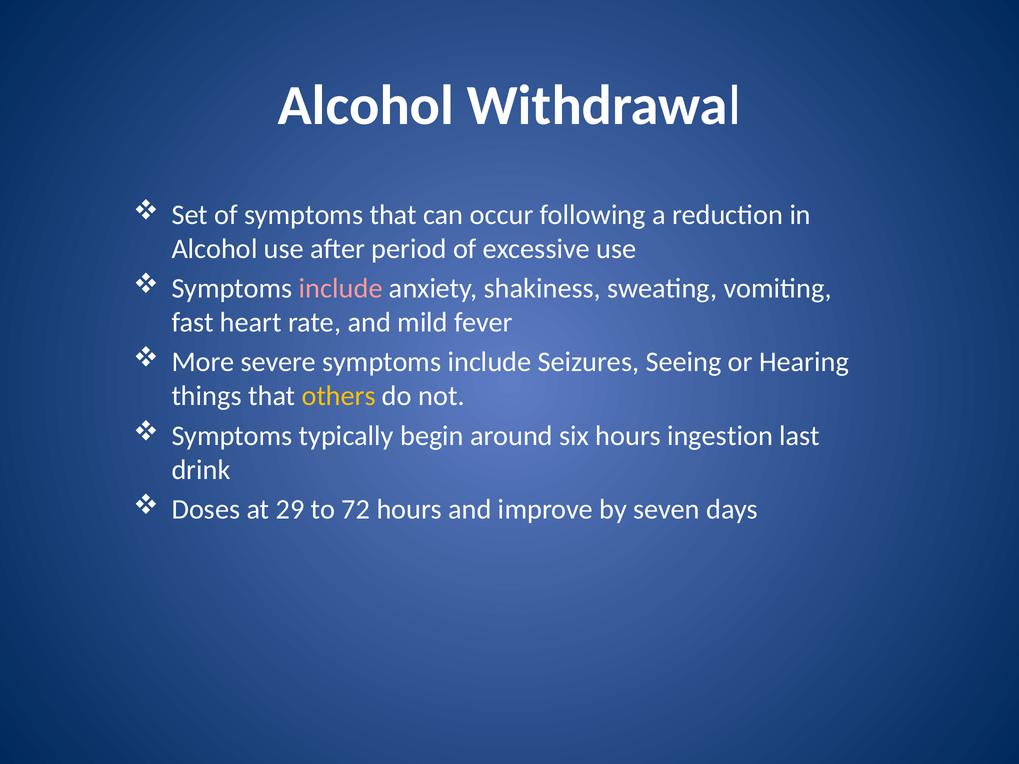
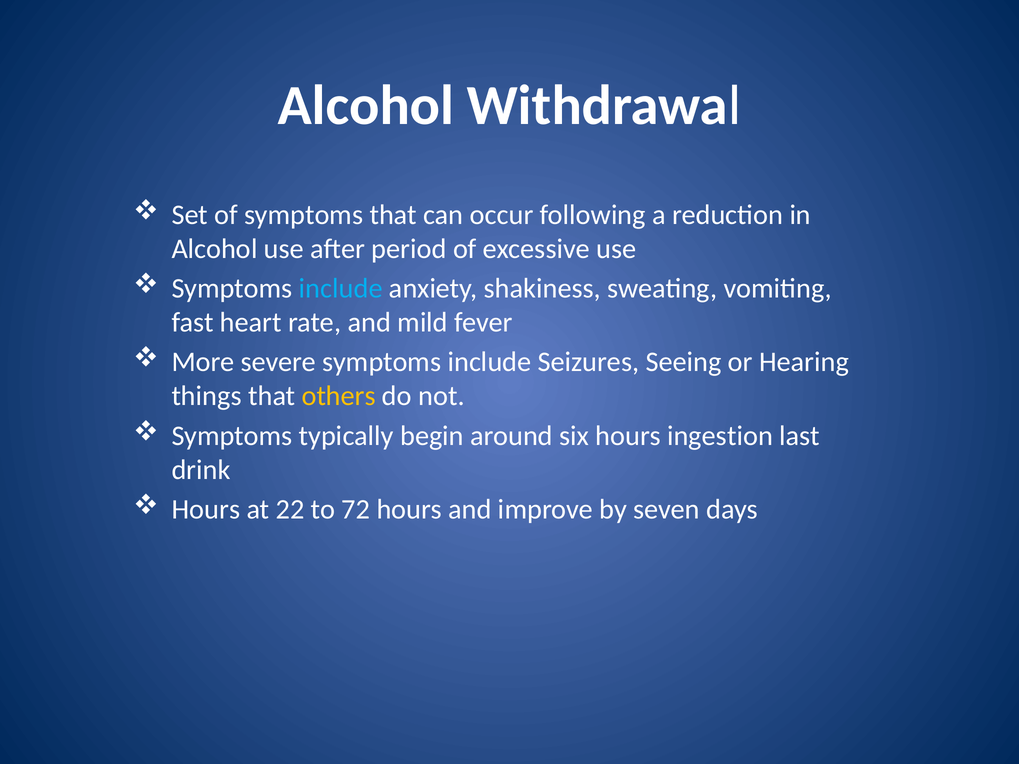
include colour: pink -> light blue (341, 289)
Doses: Doses -> Hours (206, 510)
29: 29 -> 22 (290, 510)
